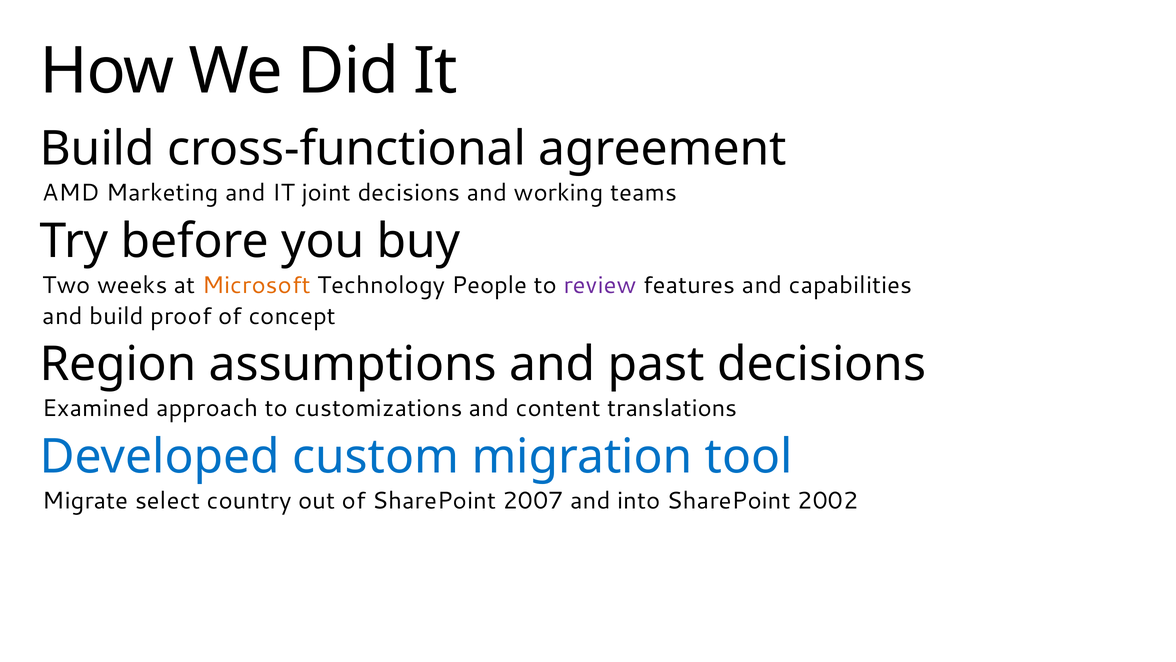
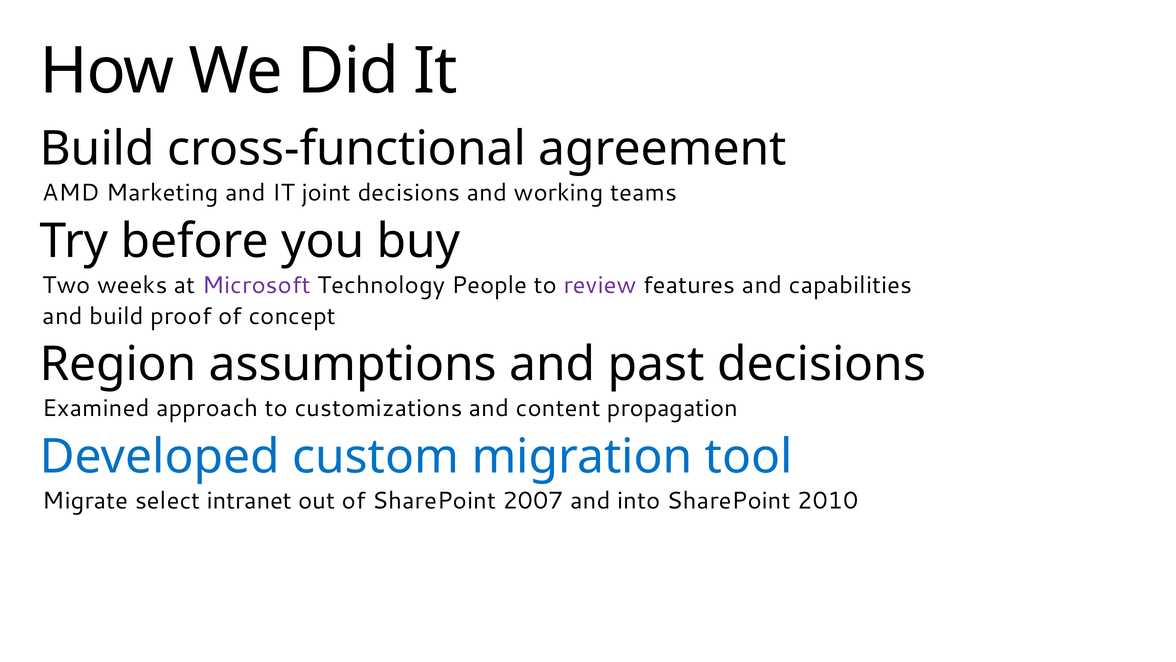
Microsoft colour: orange -> purple (256, 285)
translations: translations -> propagation (672, 408)
country: country -> intranet (249, 500)
2002: 2002 -> 2010 (828, 500)
